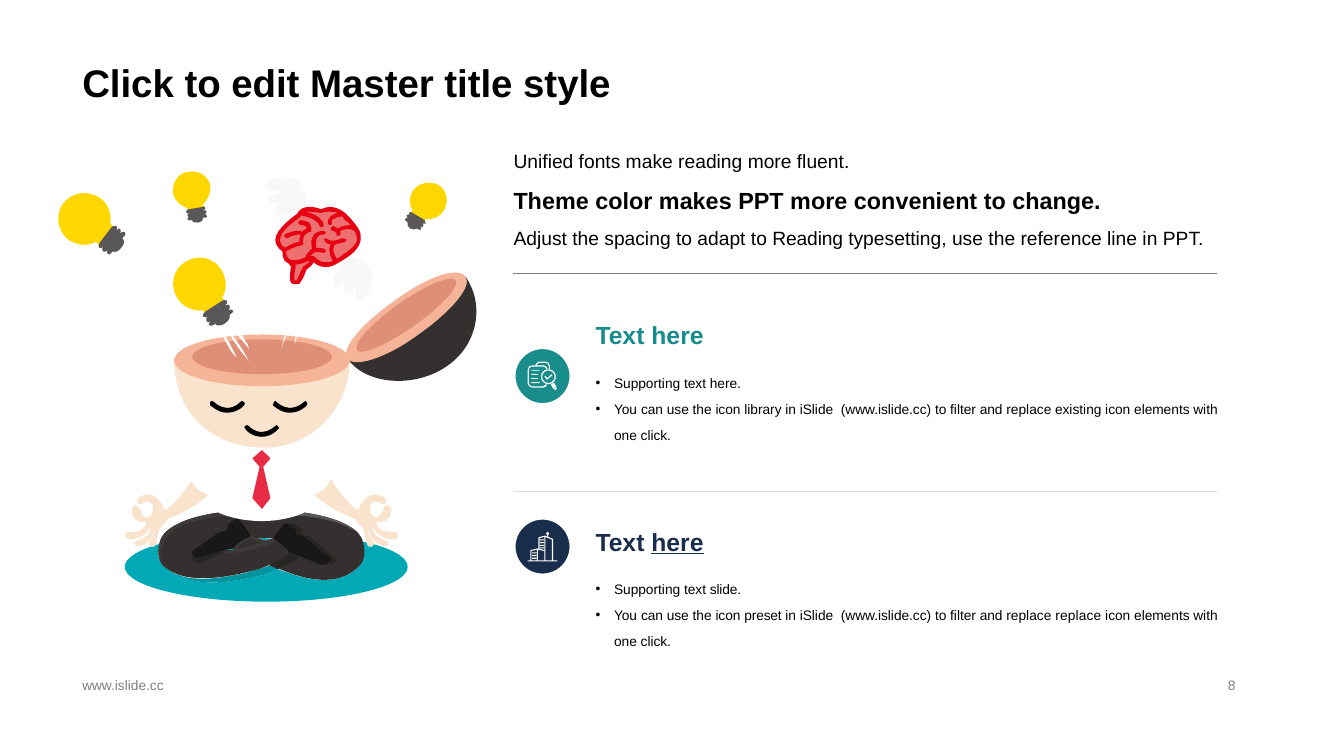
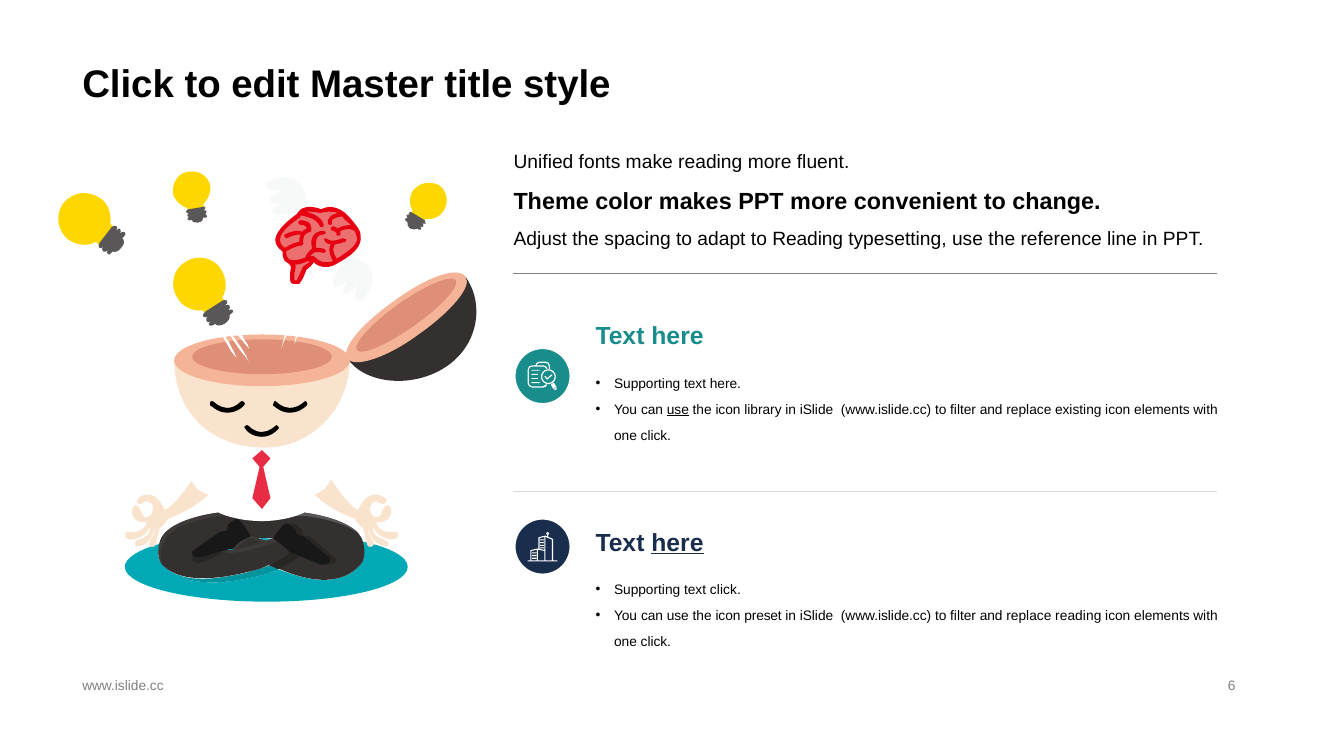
use underline: none -> present (678, 410)
text slide: slide -> click (725, 590)
replace replace: replace -> reading (1078, 616)
8: 8 -> 6 (1232, 687)
